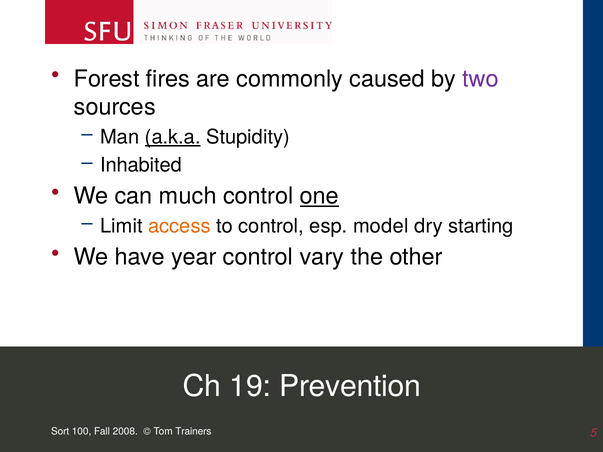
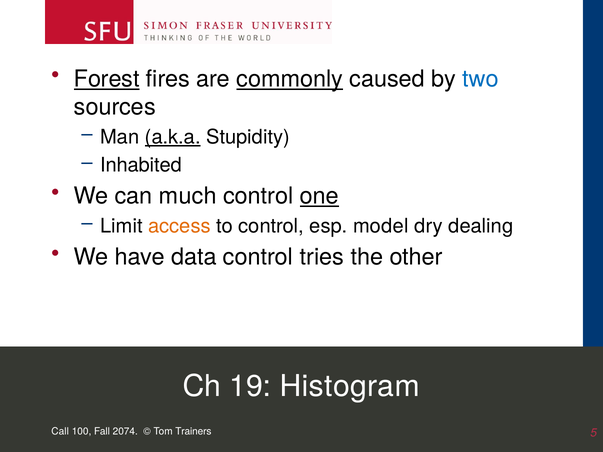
Forest underline: none -> present (107, 79)
commonly underline: none -> present (290, 79)
two colour: purple -> blue (480, 79)
starting: starting -> dealing (481, 226)
year: year -> data (194, 257)
vary: vary -> tries (322, 257)
Prevention: Prevention -> Histogram (350, 387)
Sort: Sort -> Call (60, 432)
2008: 2008 -> 2074 (125, 432)
